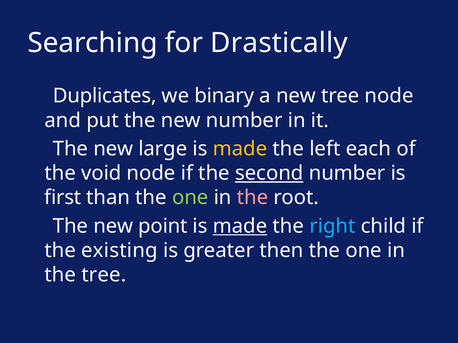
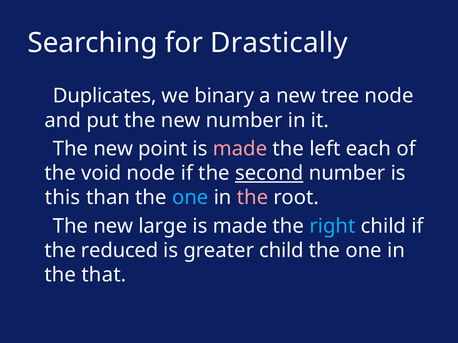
large: large -> point (163, 149)
made colour: yellow -> pink (240, 149)
first: first -> this (63, 198)
one colour: light green -> light blue (190, 198)
point: point -> large (163, 226)
made underline: present -> none (240, 226)
existing: existing -> reduced (120, 251)
greater then: then -> child (282, 251)
the tree: tree -> that (104, 275)
